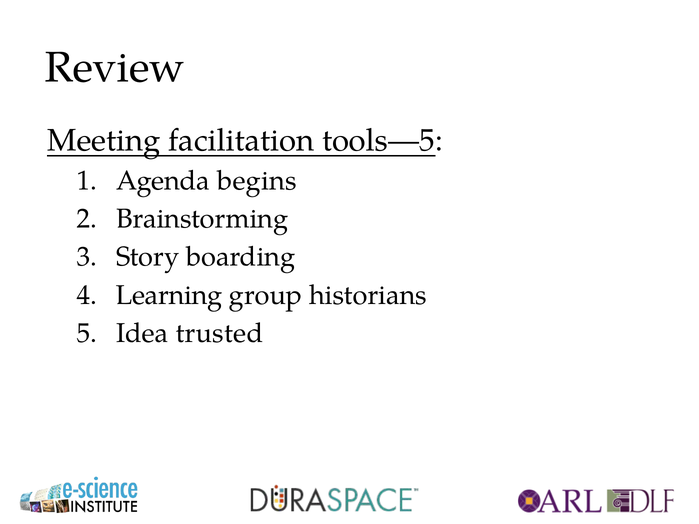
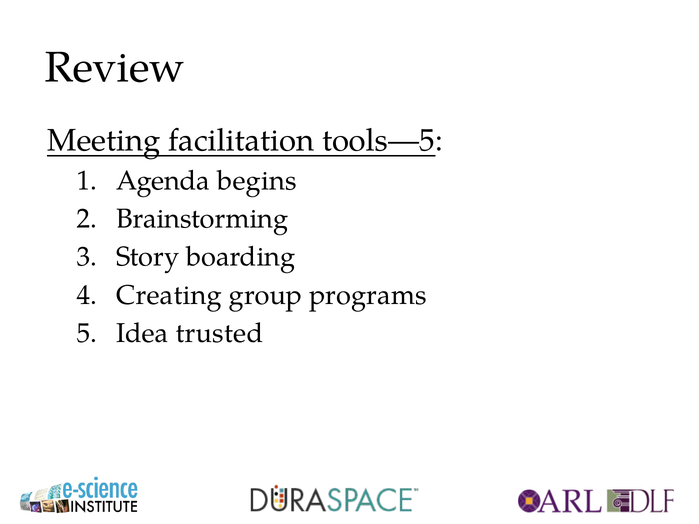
Learning: Learning -> Creating (169, 295)
historians: historians -> programs (368, 295)
